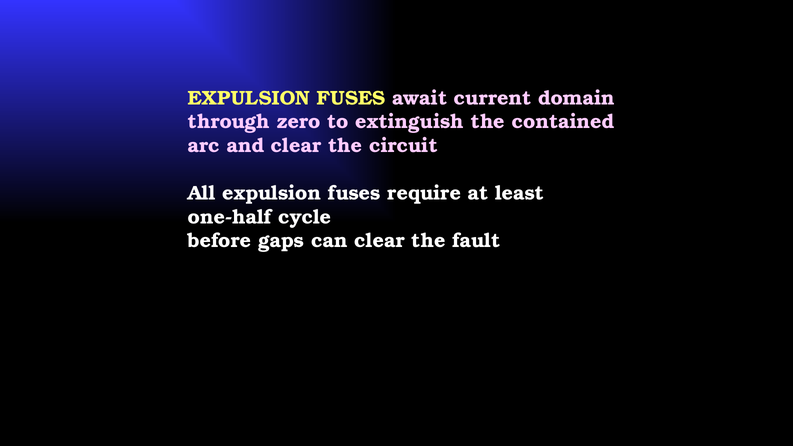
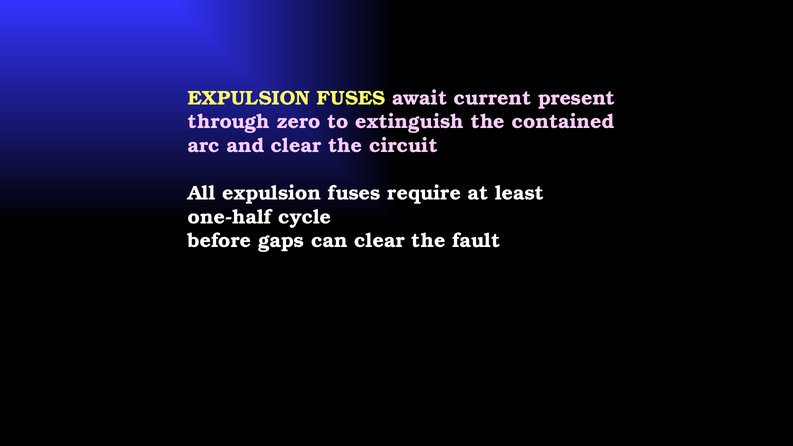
domain: domain -> present (577, 98)
